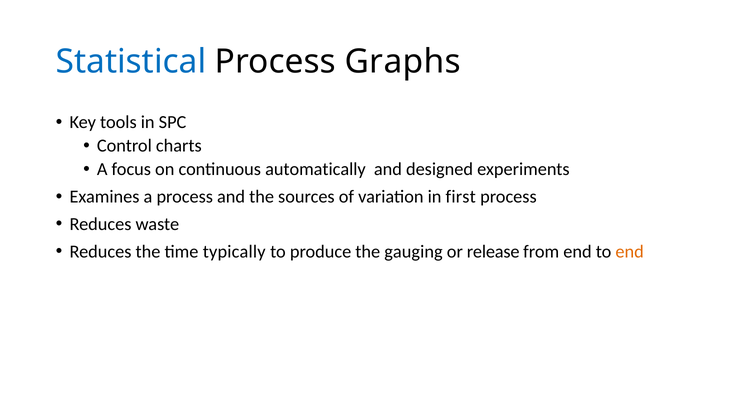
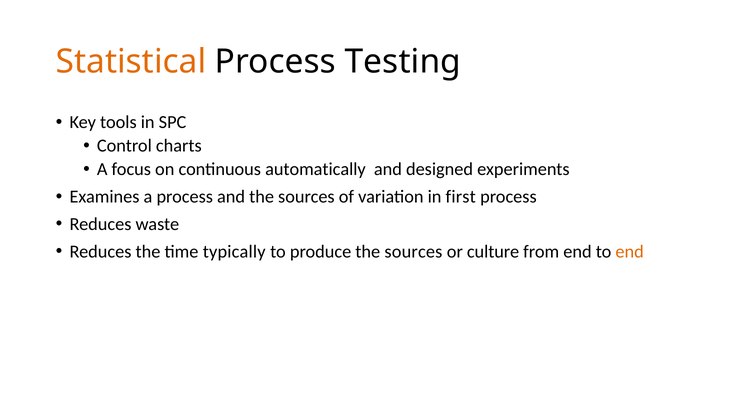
Statistical colour: blue -> orange (131, 61)
Graphs: Graphs -> Testing (403, 61)
produce the gauging: gauging -> sources (413, 251)
release: release -> culture (493, 251)
